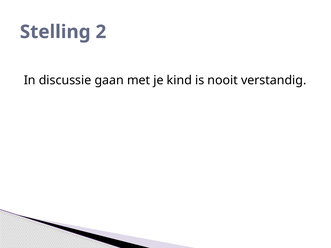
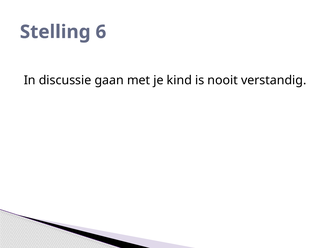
2: 2 -> 6 (101, 32)
